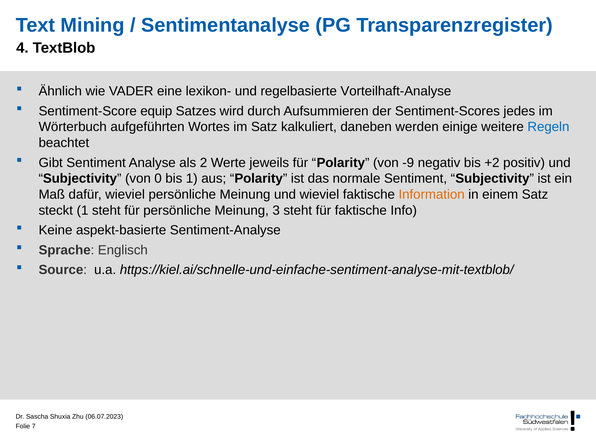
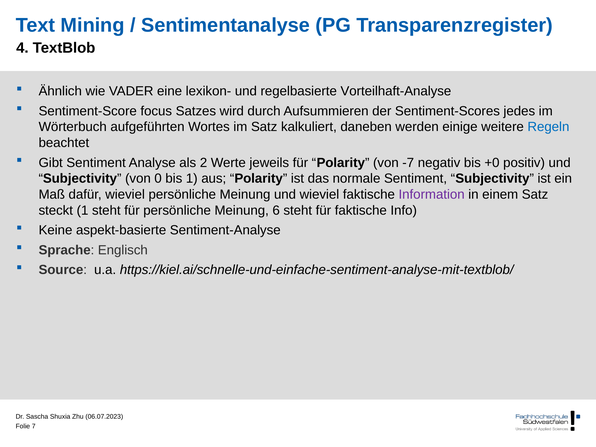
equip: equip -> focus (156, 111)
-9: -9 -> -7 (408, 163)
+2: +2 -> +0 (492, 163)
Information colour: orange -> purple (432, 194)
3: 3 -> 6 (276, 210)
